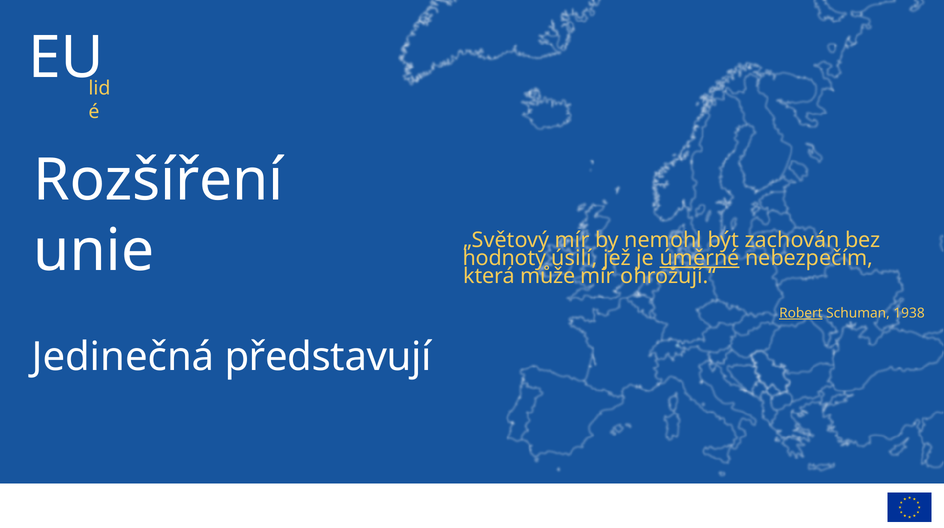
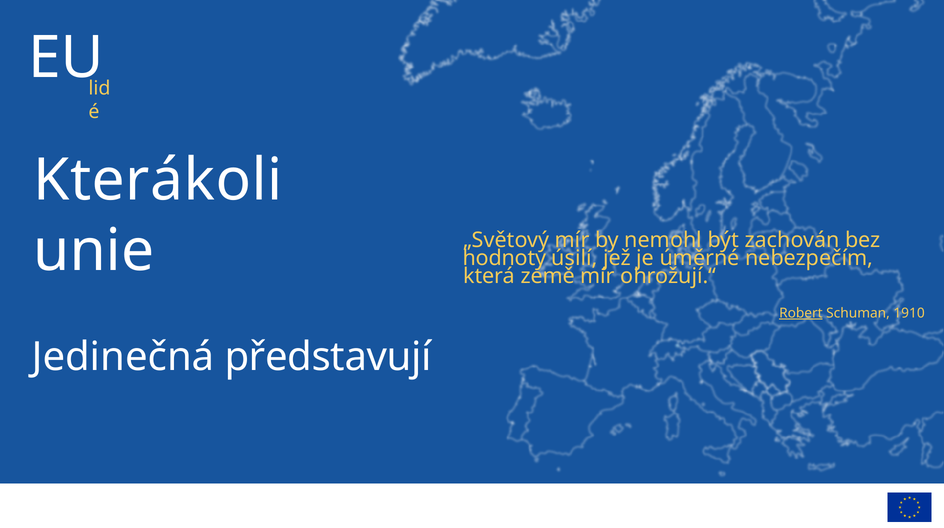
Rozšíření: Rozšíření -> Kterákoli (158, 180)
úměrné underline: present -> none (700, 258)
může: může -> země (548, 276)
1938: 1938 -> 1910 (909, 313)
